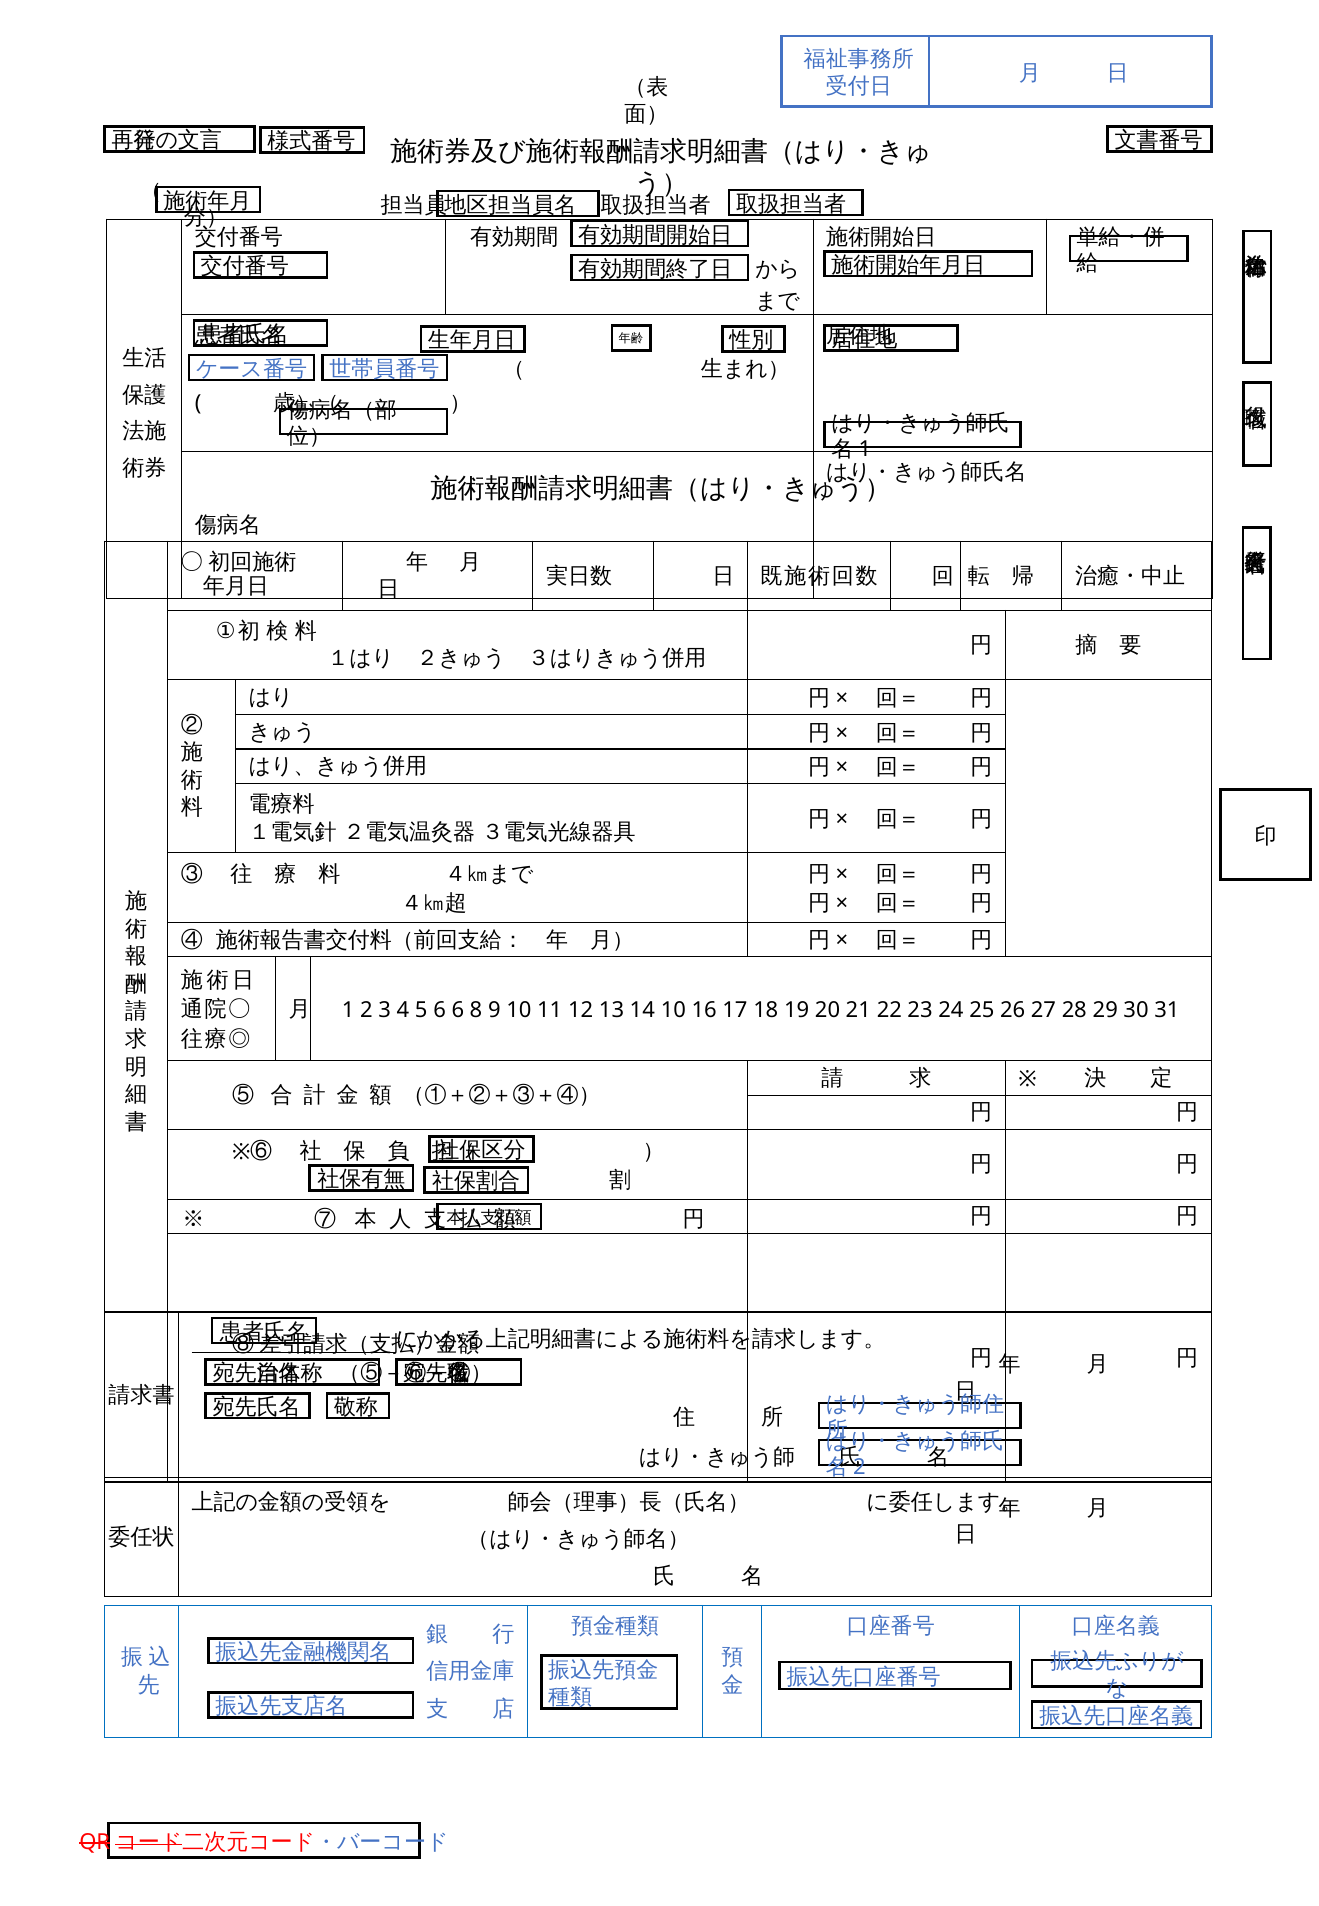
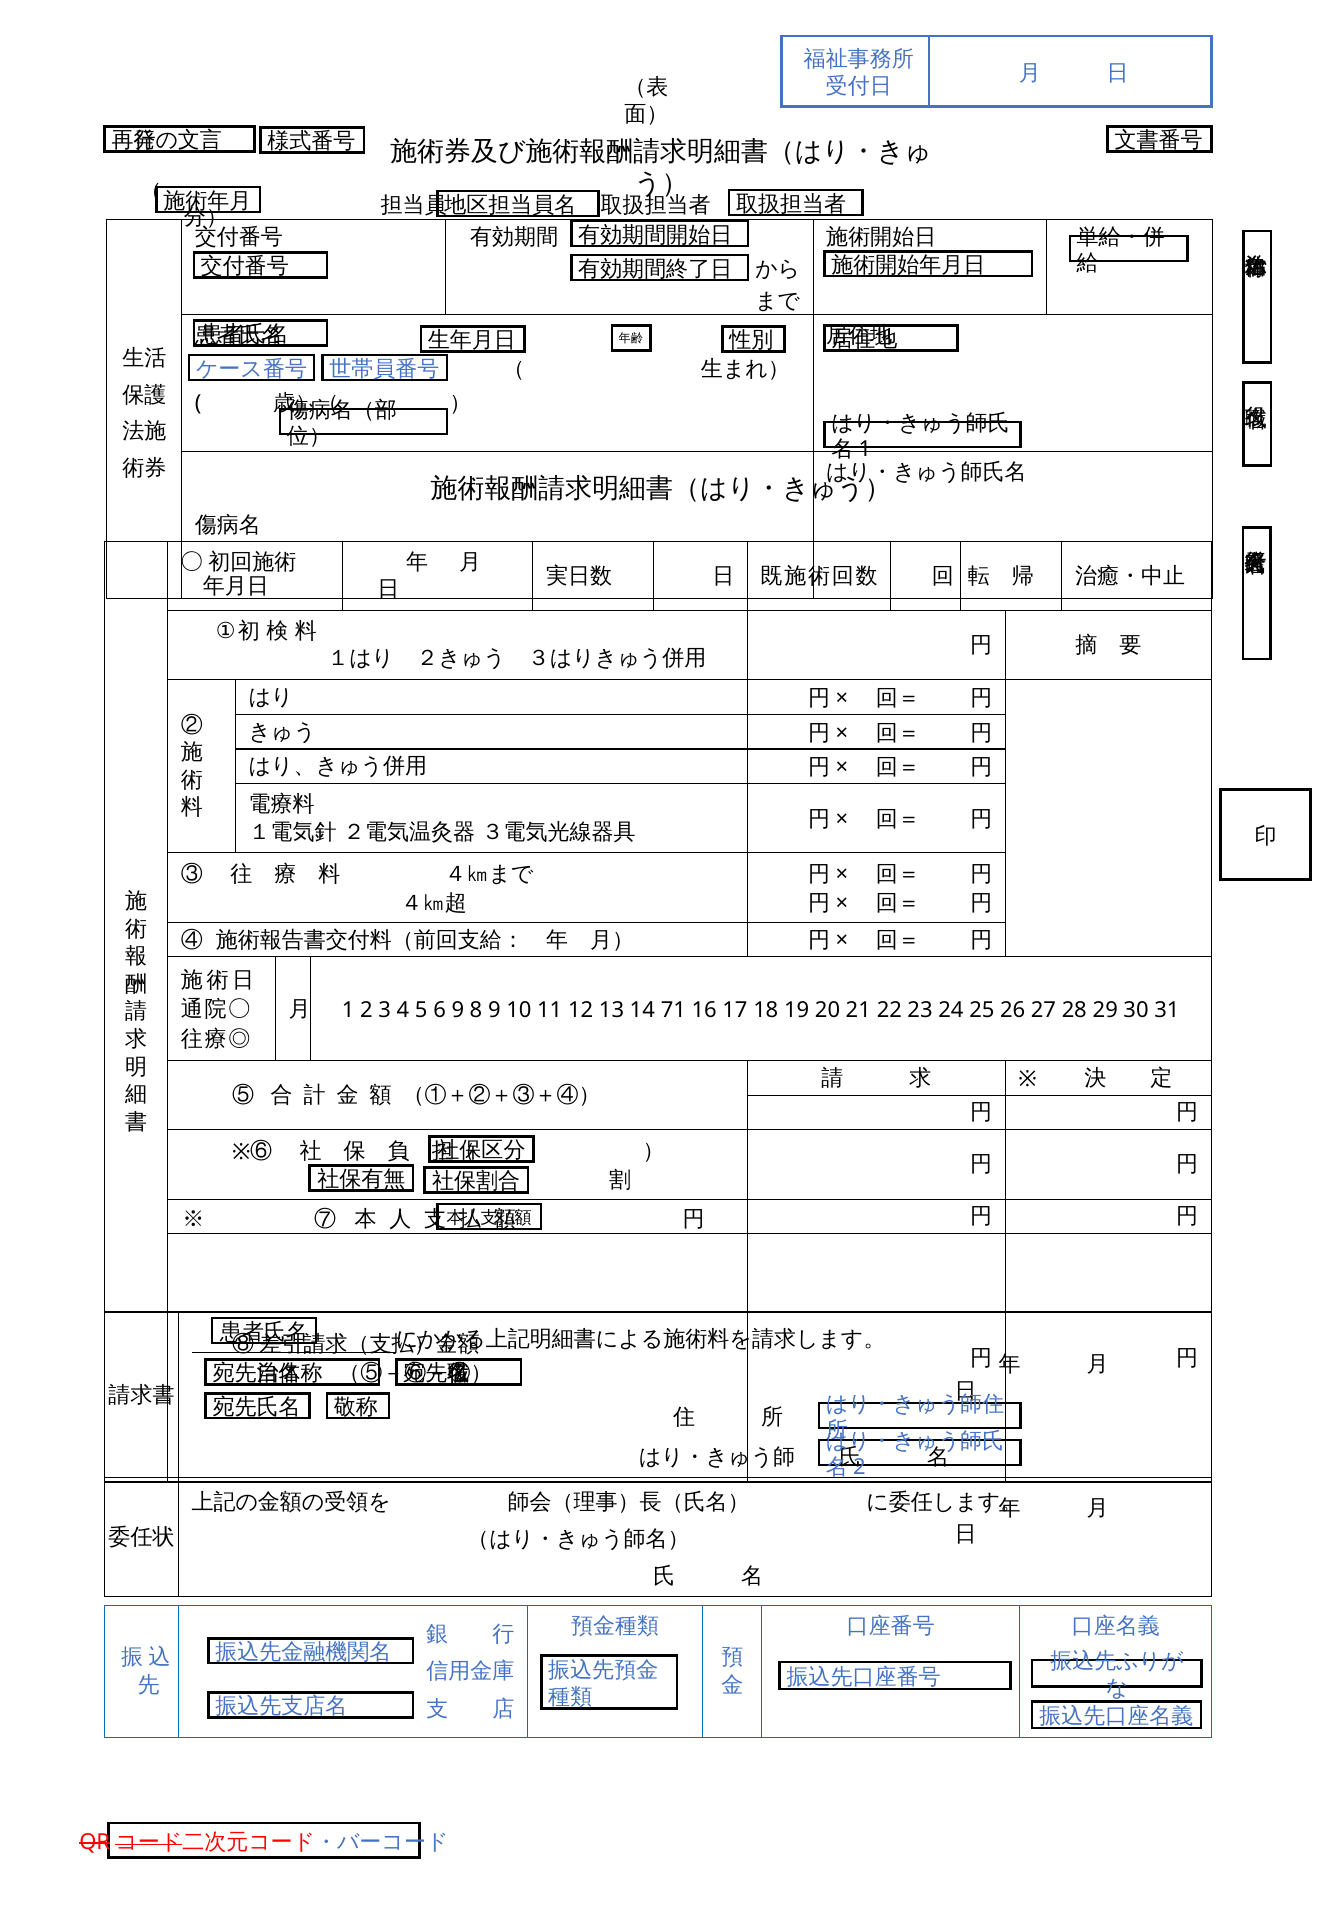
6 6: 6 -> 9 (458, 1010)
14 10: 10 -> 71 (673, 1010)
